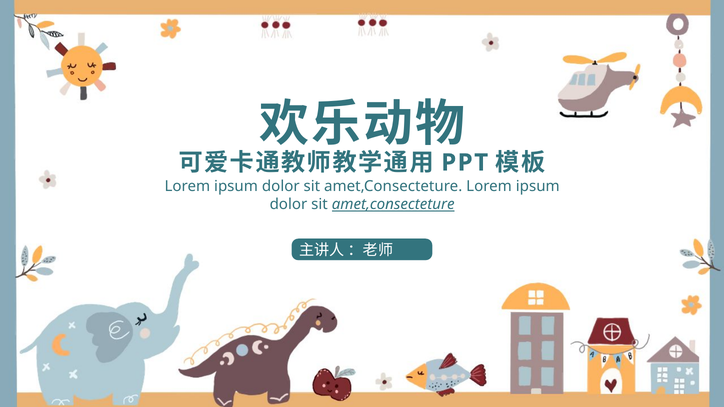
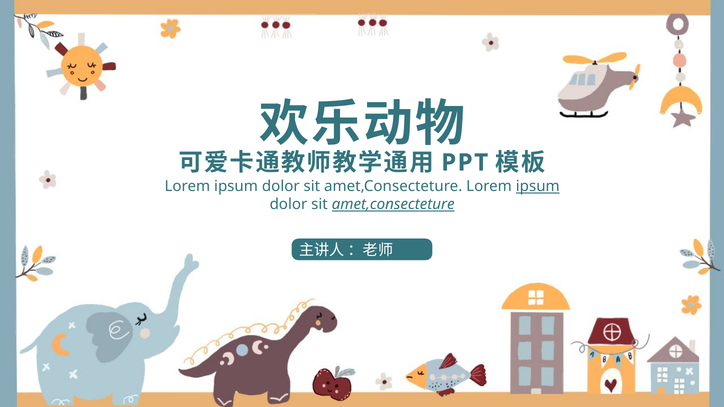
ipsum underline: none -> present (538, 186)
